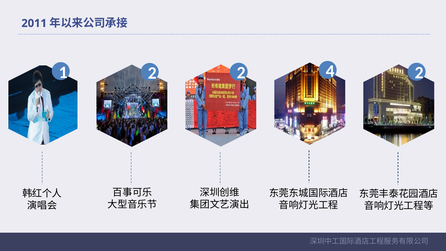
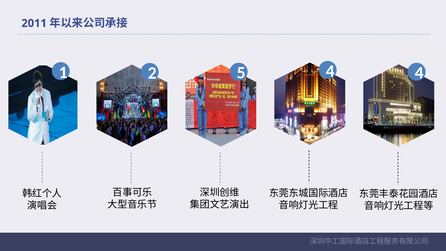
2 2: 2 -> 5 (241, 73)
4 2: 2 -> 4 (419, 73)
